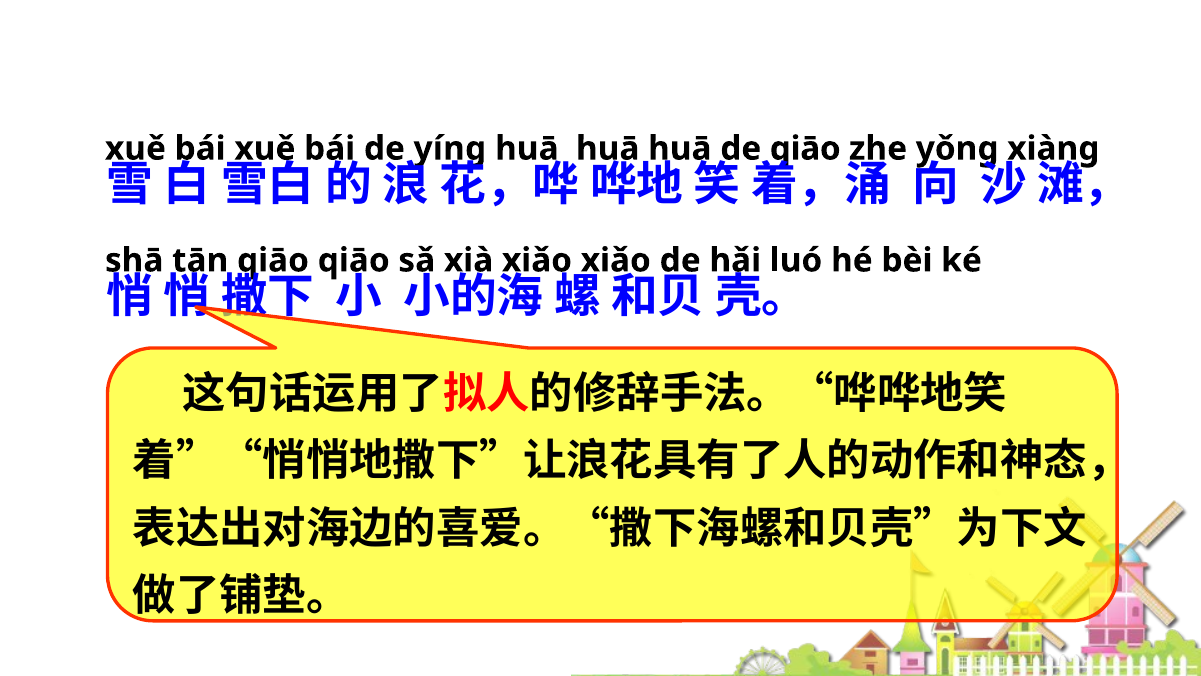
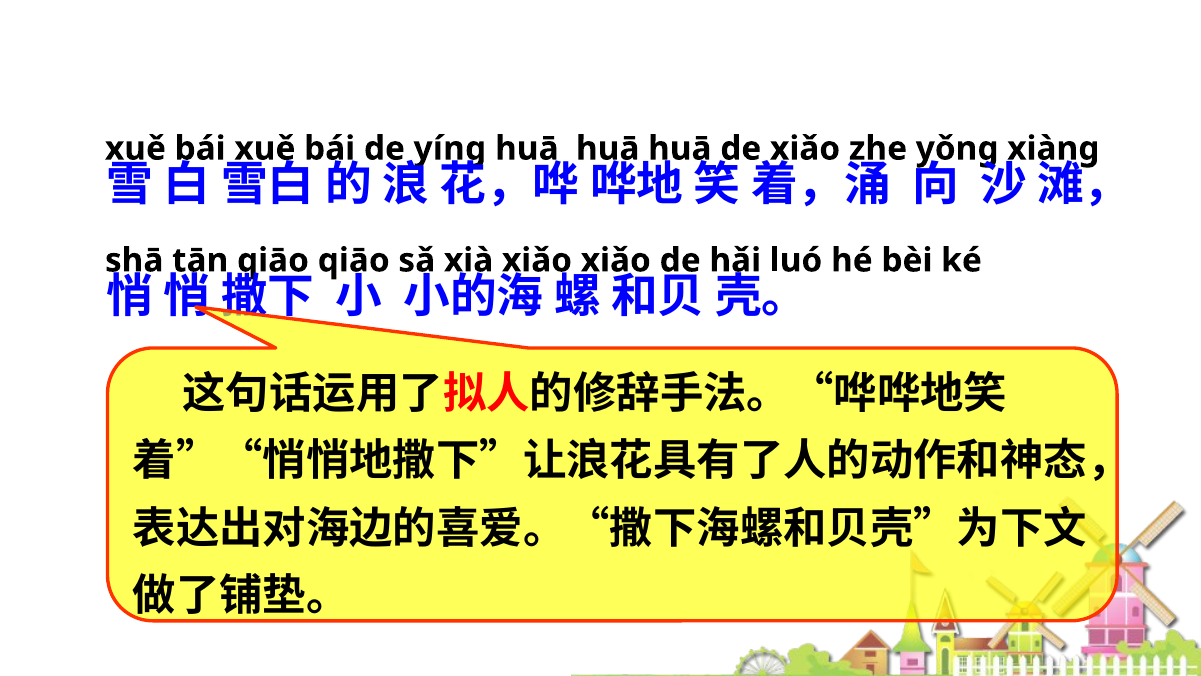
de qiāo: qiāo -> xiǎo (805, 149)
